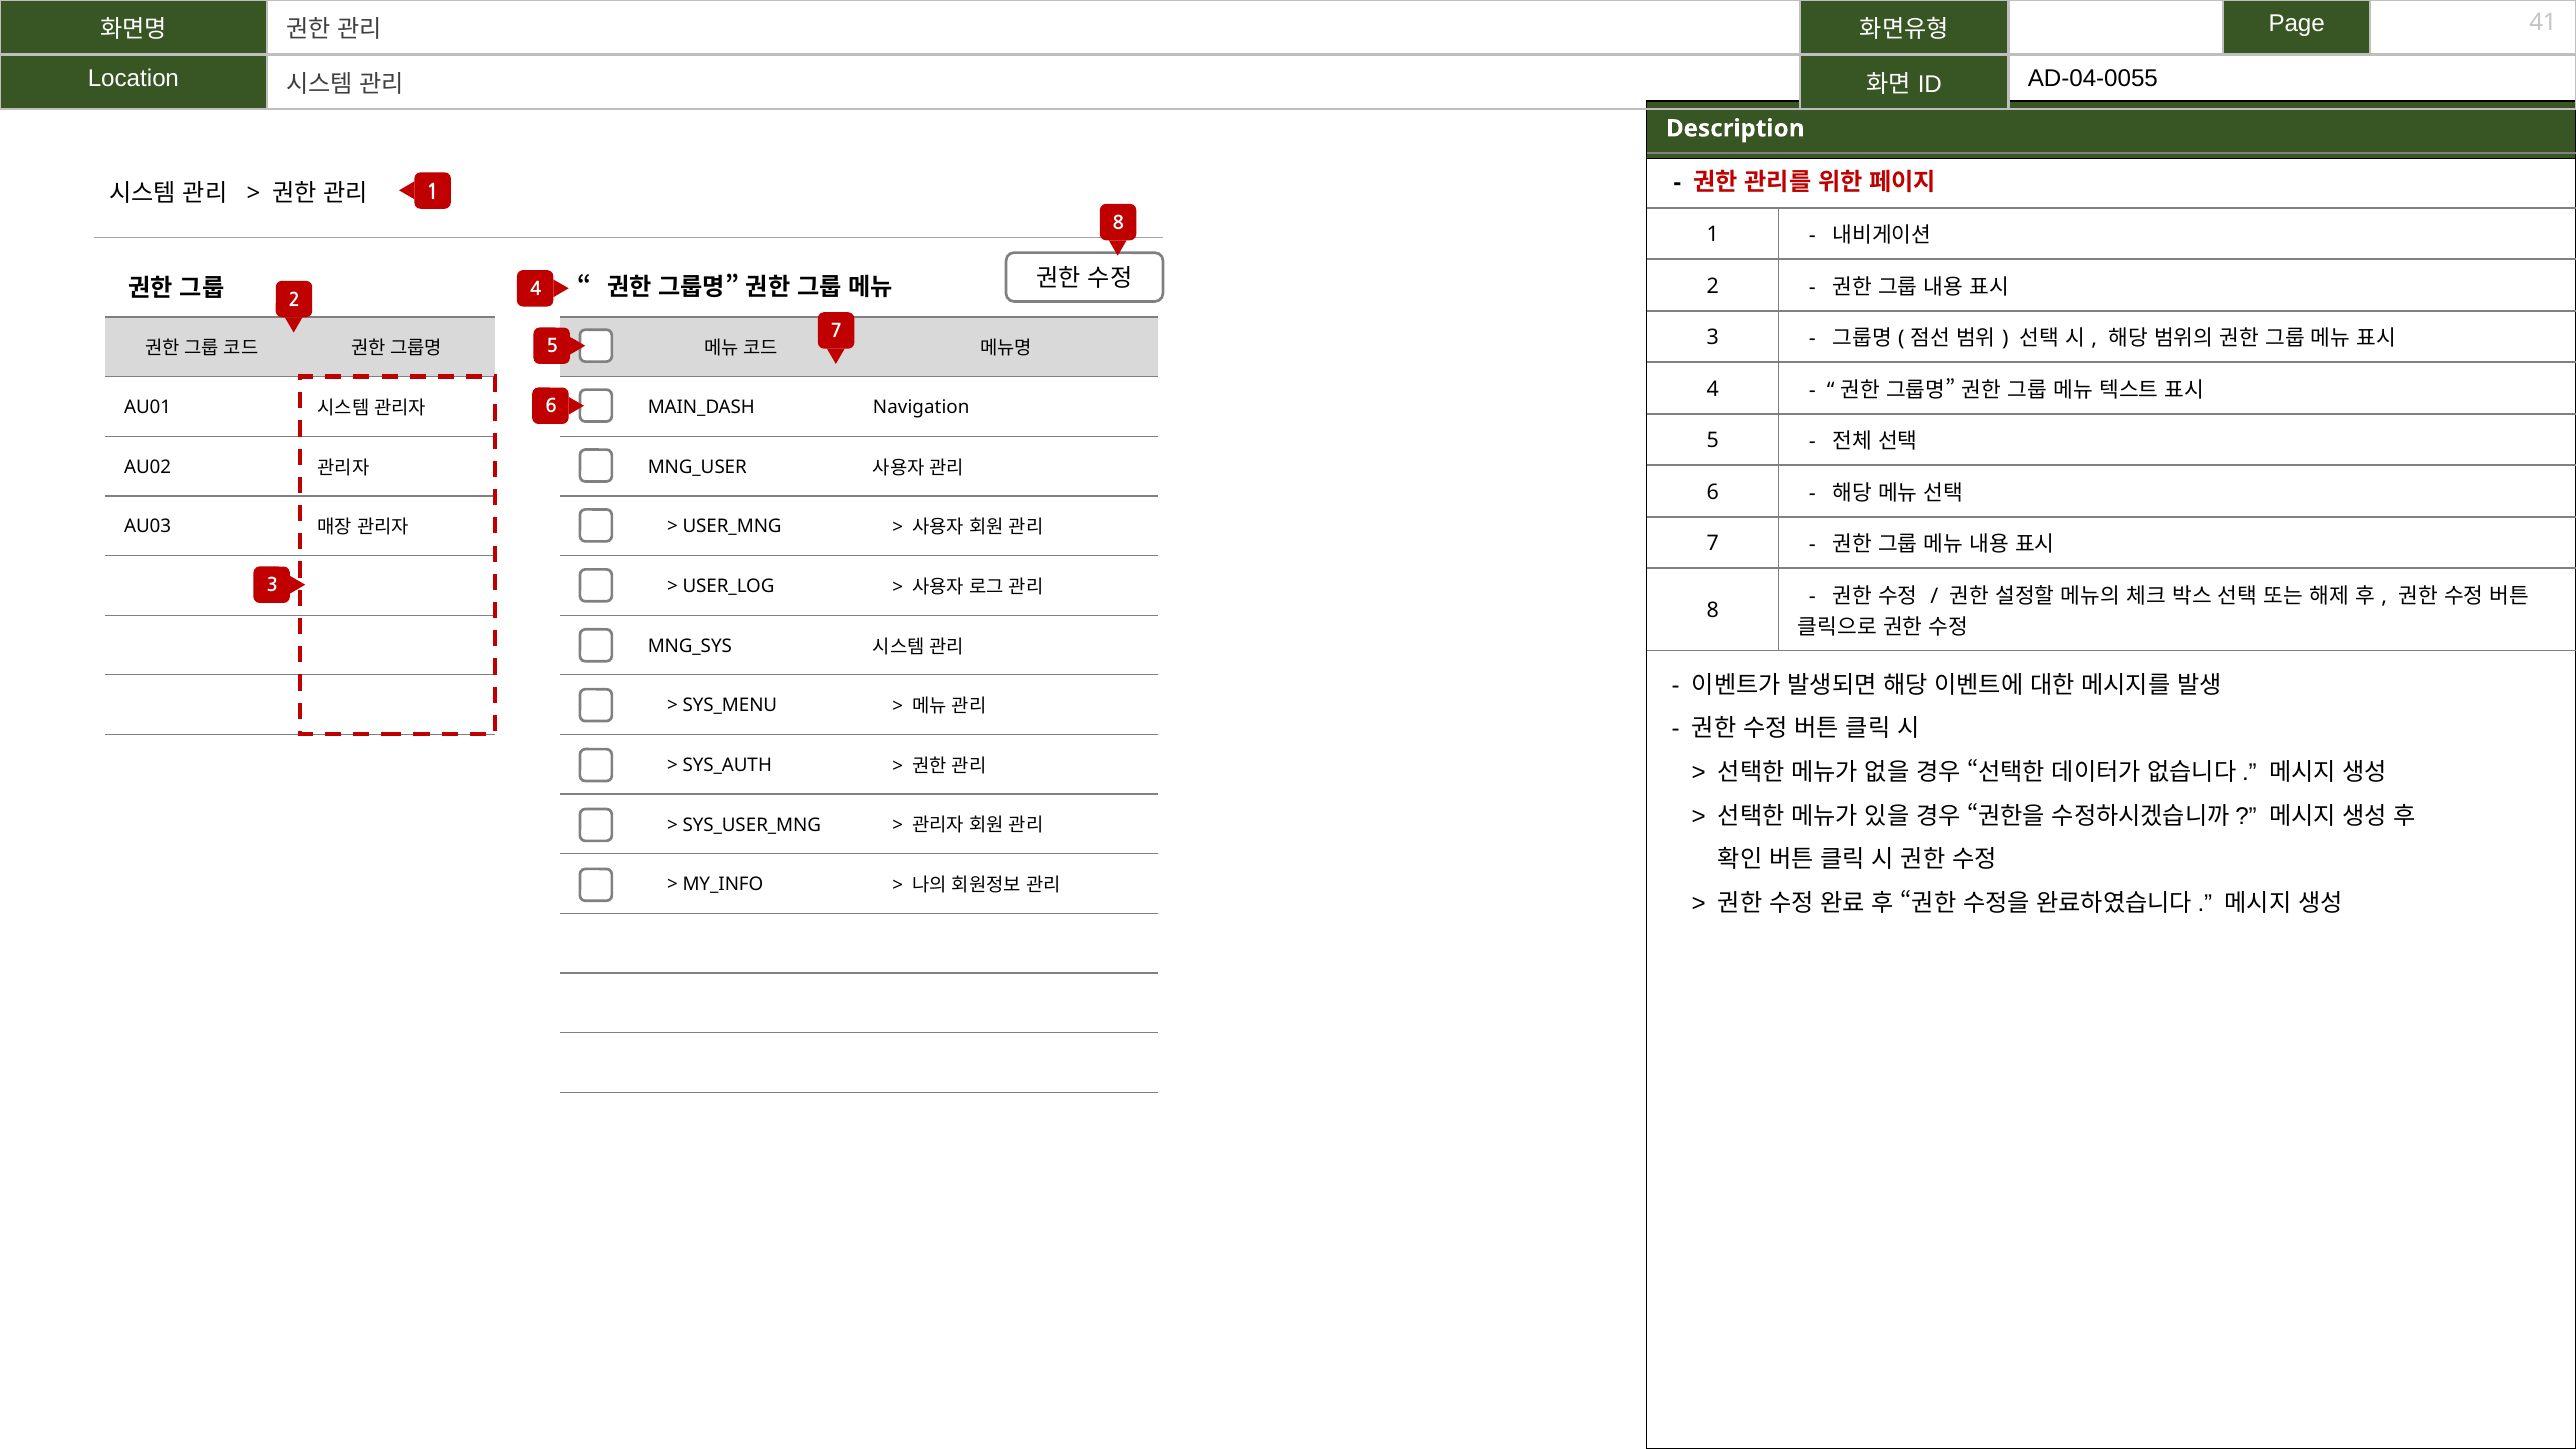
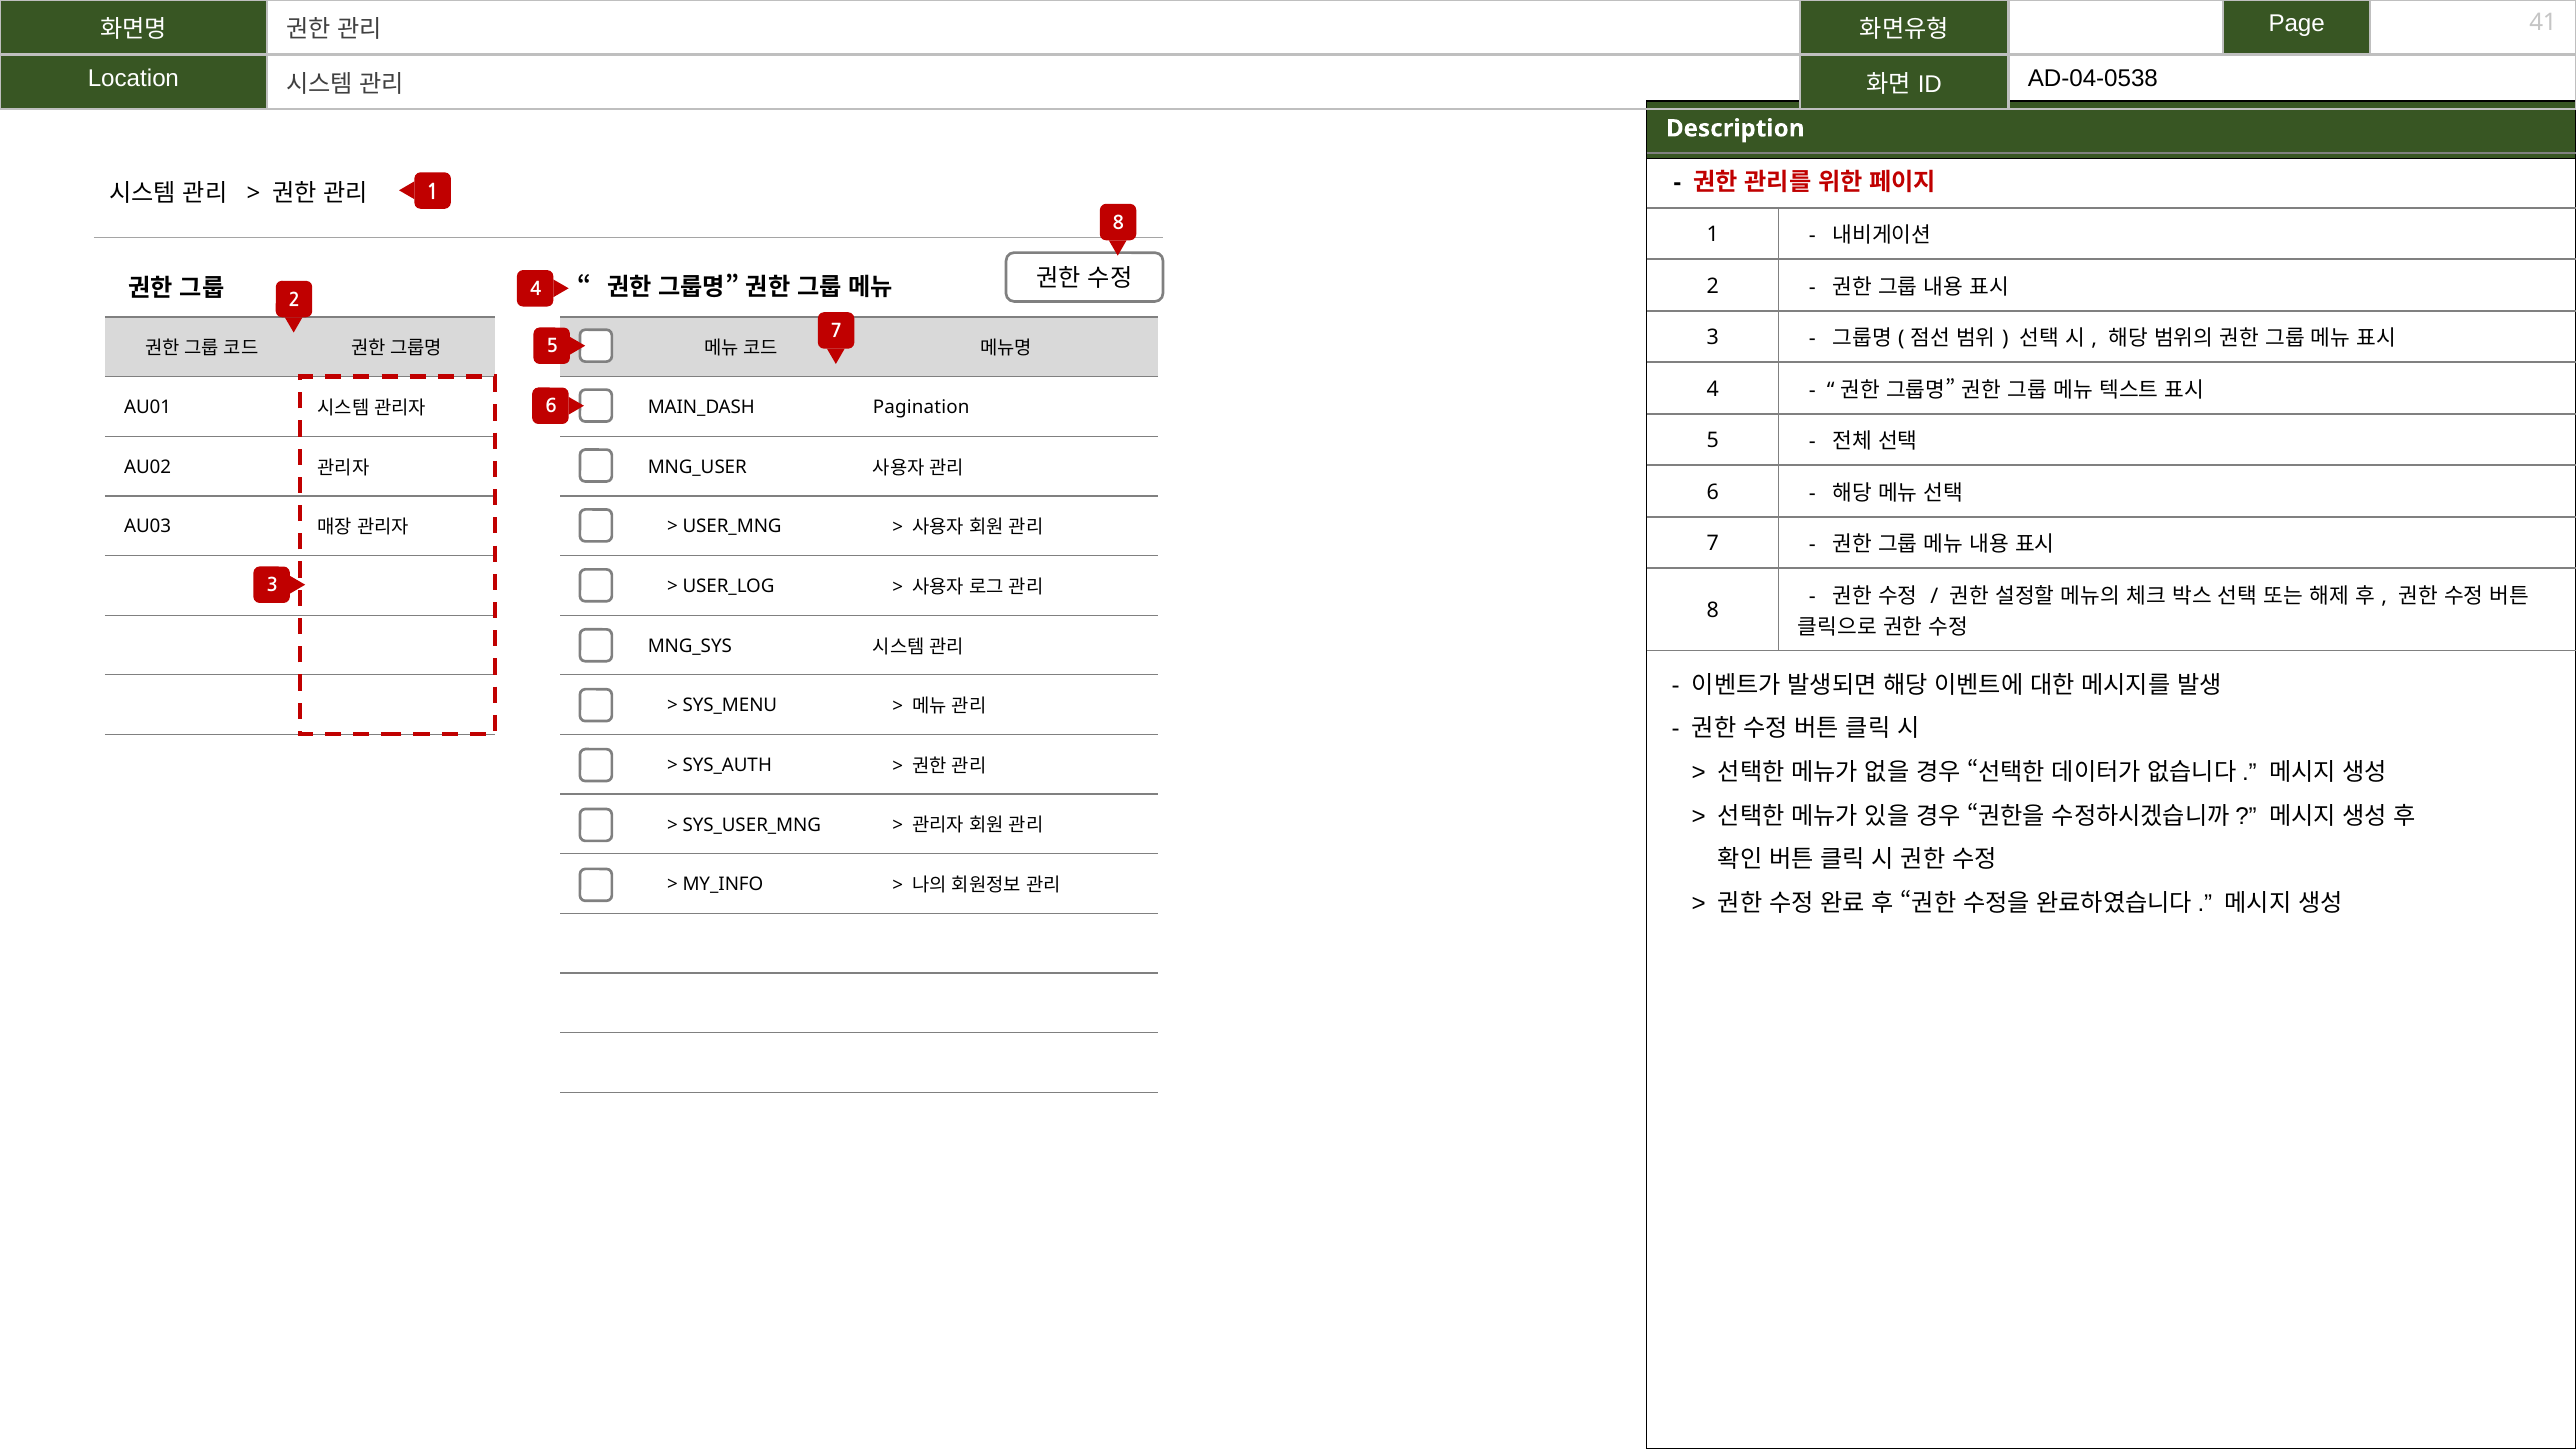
AD-04-0055: AD-04-0055 -> AD-04-0538 (2093, 78)
Navigation: Navigation -> Pagination (921, 408)
